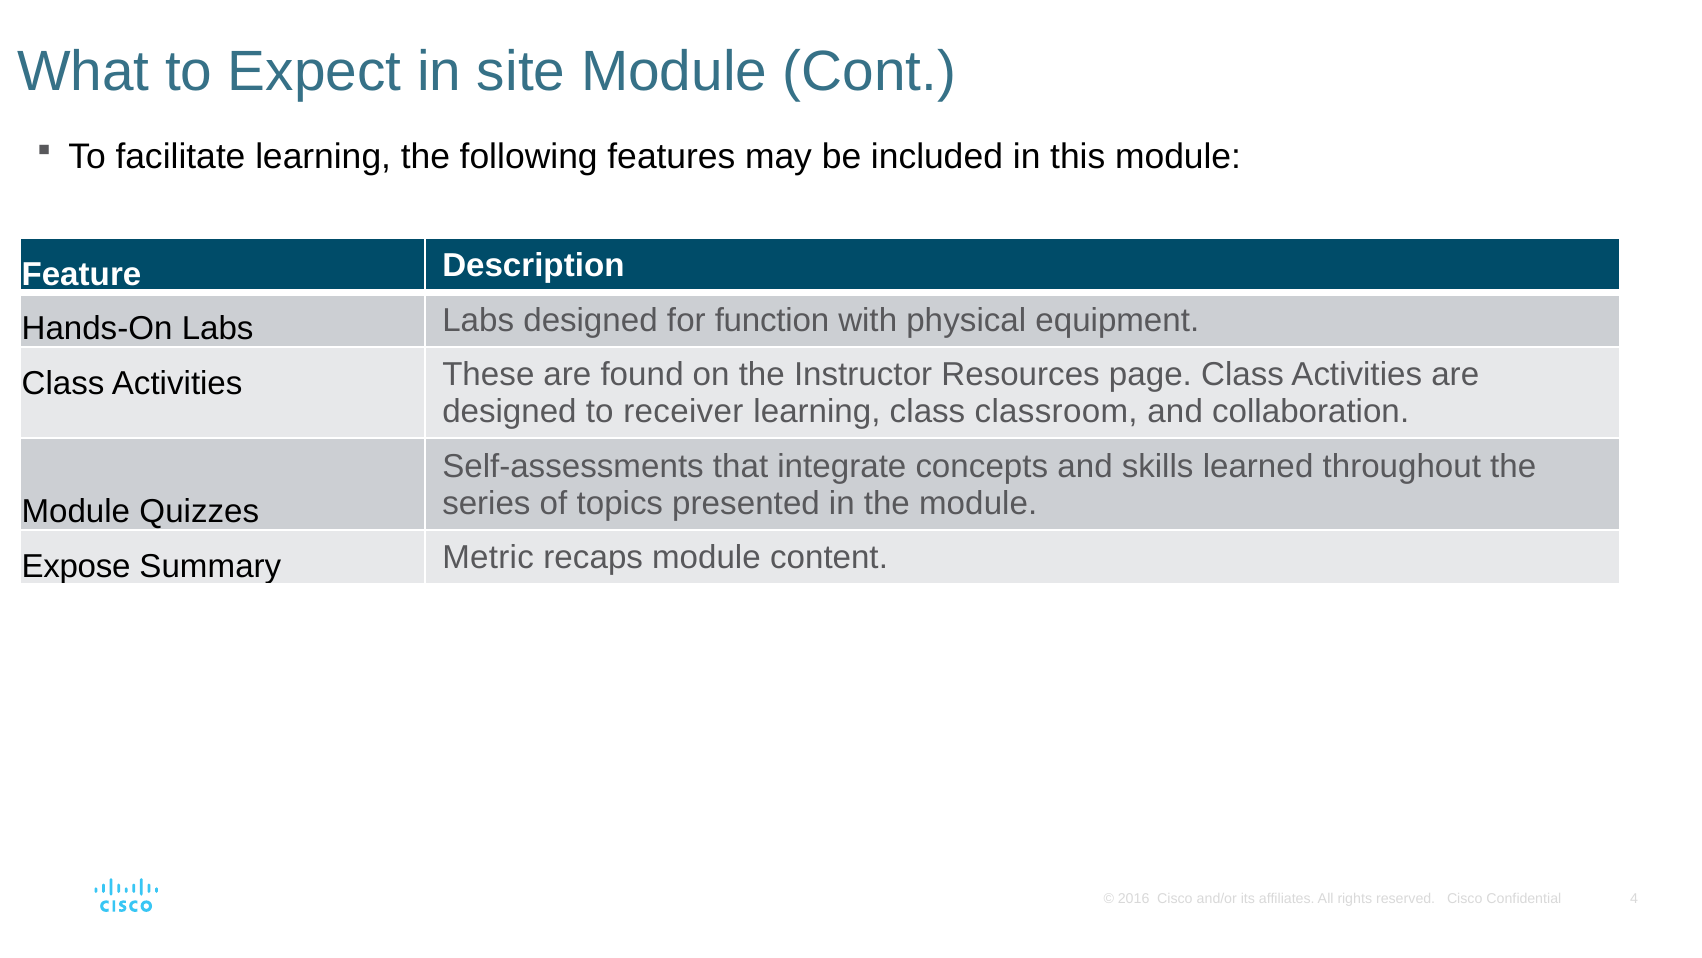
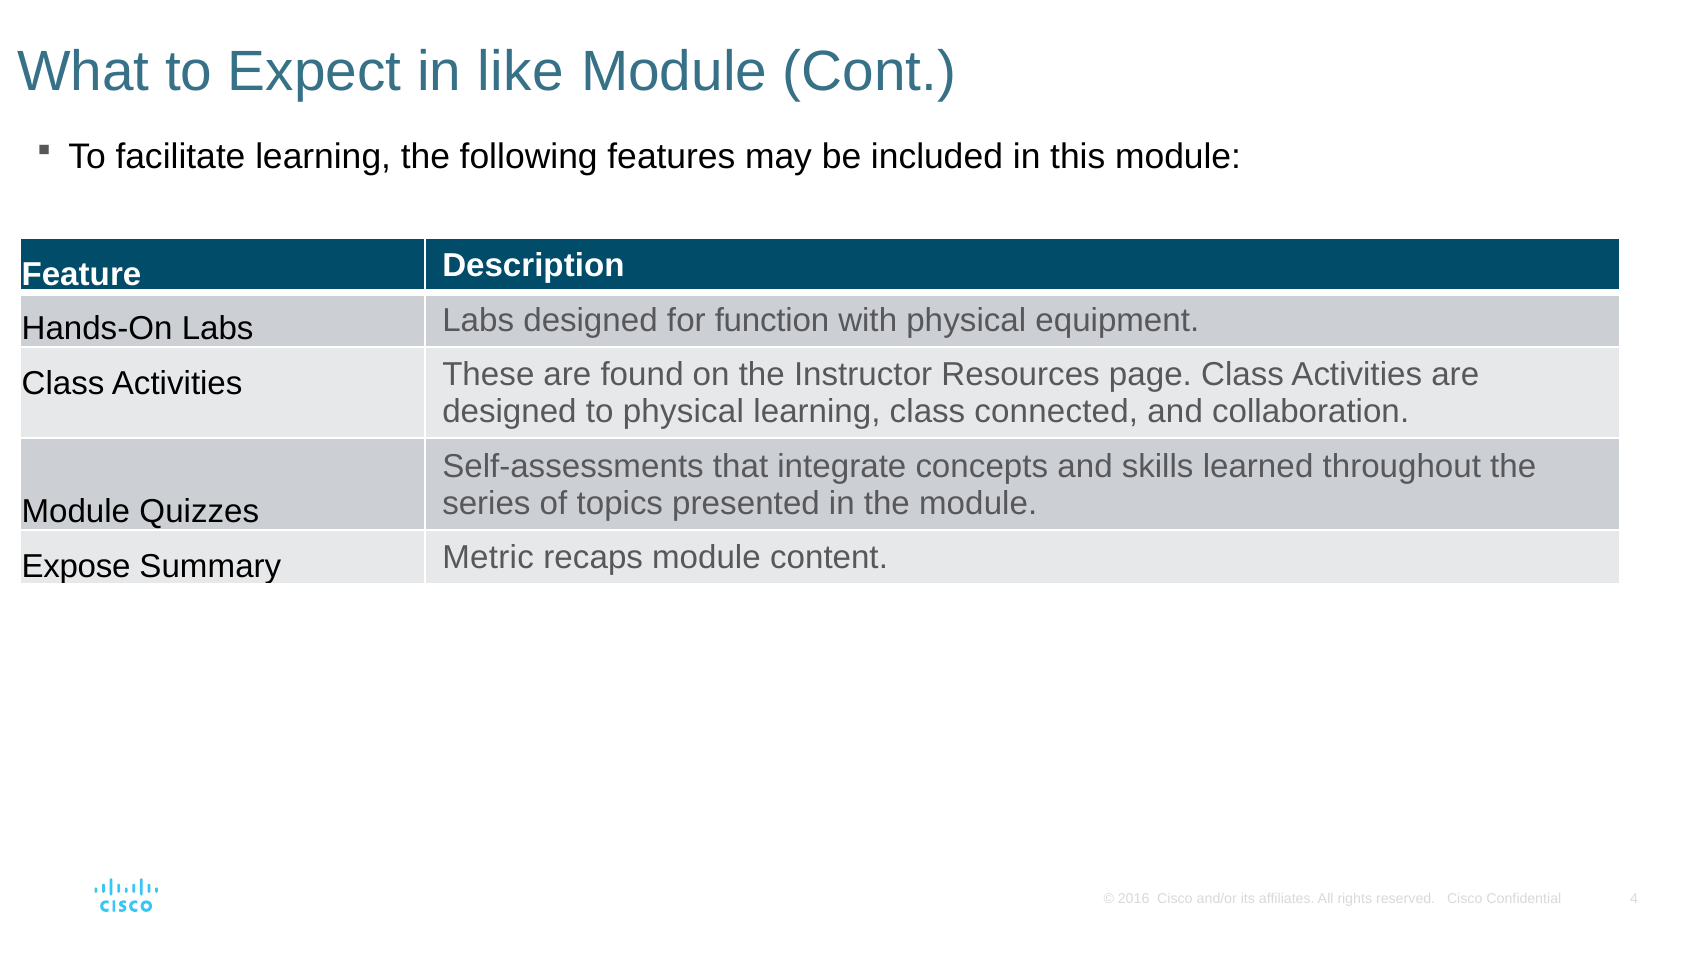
site: site -> like (521, 72)
to receiver: receiver -> physical (683, 412)
classroom: classroom -> connected (1056, 412)
